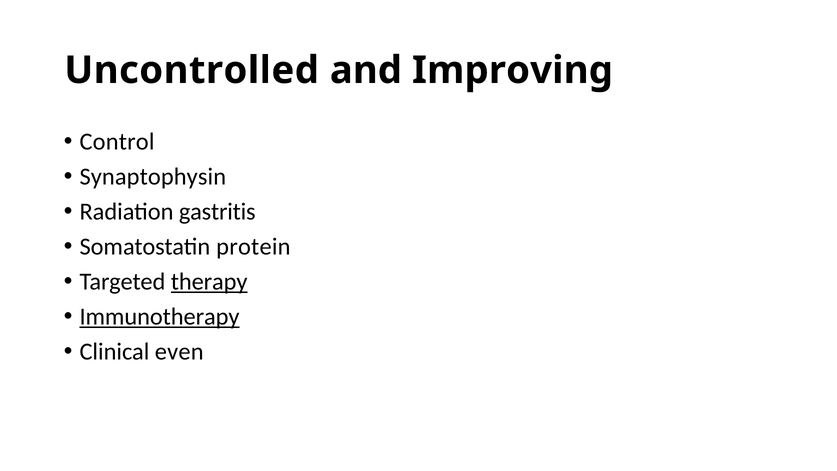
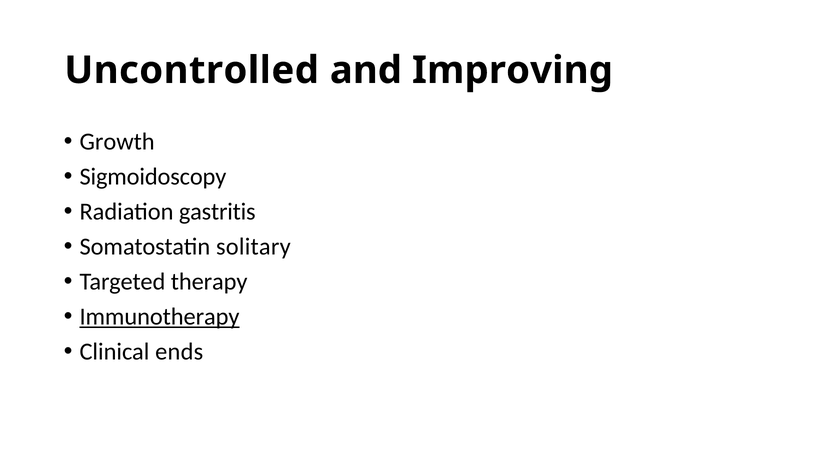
Control: Control -> Growth (117, 141)
Synaptophysin: Synaptophysin -> Sigmoidoscopy (153, 177)
protein: protein -> solitary (253, 247)
therapy underline: present -> none (209, 282)
even: even -> ends (179, 352)
